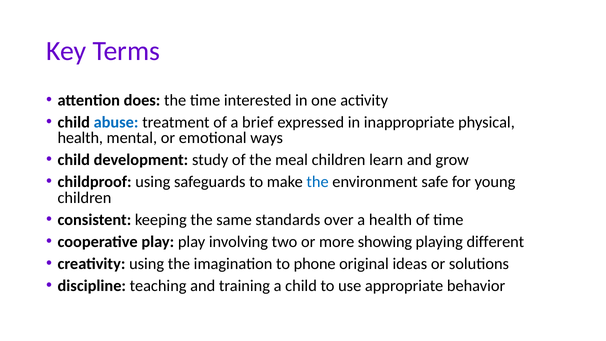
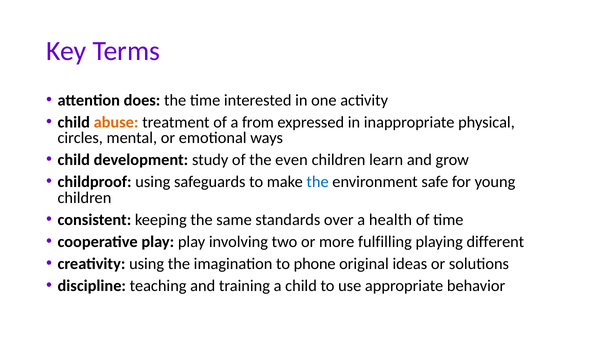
abuse colour: blue -> orange (116, 122)
brief: brief -> from (258, 122)
health: health -> circles (80, 138)
meal: meal -> even (292, 160)
showing: showing -> fulfilling (385, 242)
